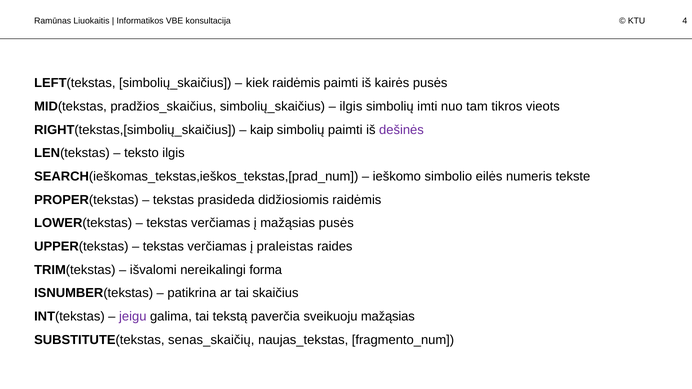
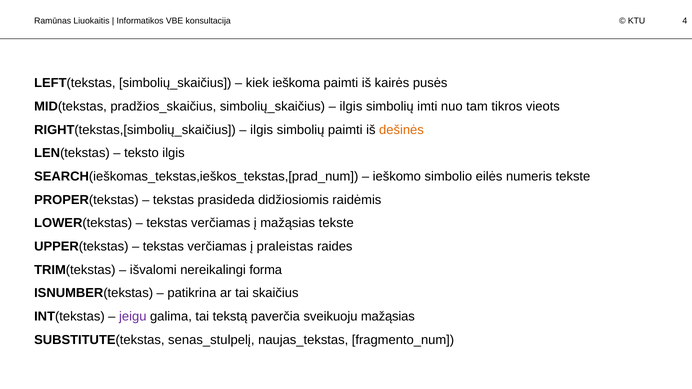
kiek raidėmis: raidėmis -> ieškoma (296, 83)
kaip: kaip -> ilgis (262, 130)
dešinės colour: purple -> orange (401, 130)
mažąsias pusės: pusės -> tekste (336, 223)
senas_skaičių: senas_skaičių -> senas_stulpelį (211, 340)
